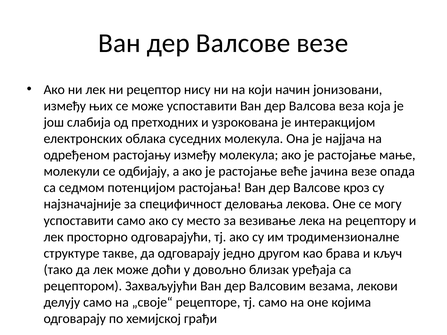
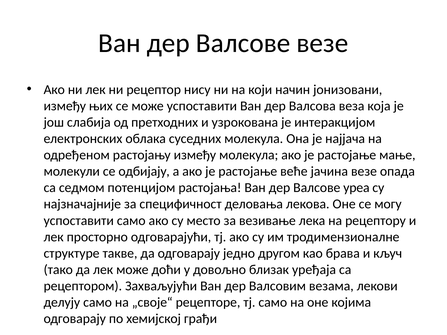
кроз: кроз -> уреа (356, 188)
